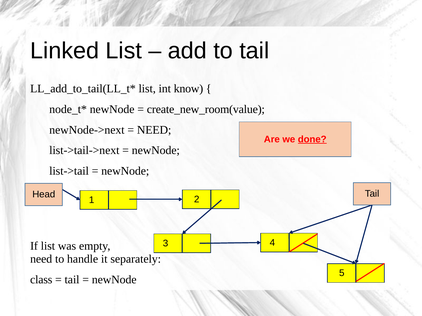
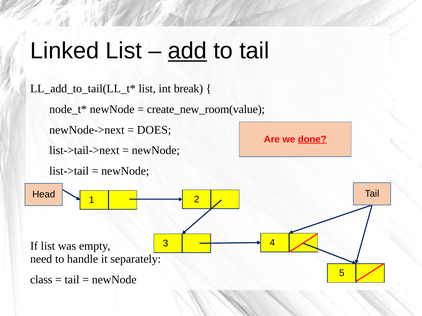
add underline: none -> present (187, 51)
know: know -> break (188, 89)
NEED: NEED -> DOES (154, 130)
